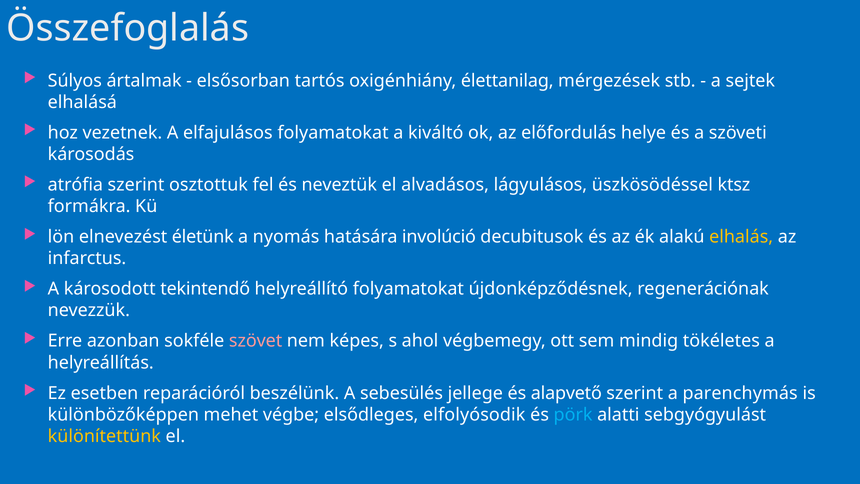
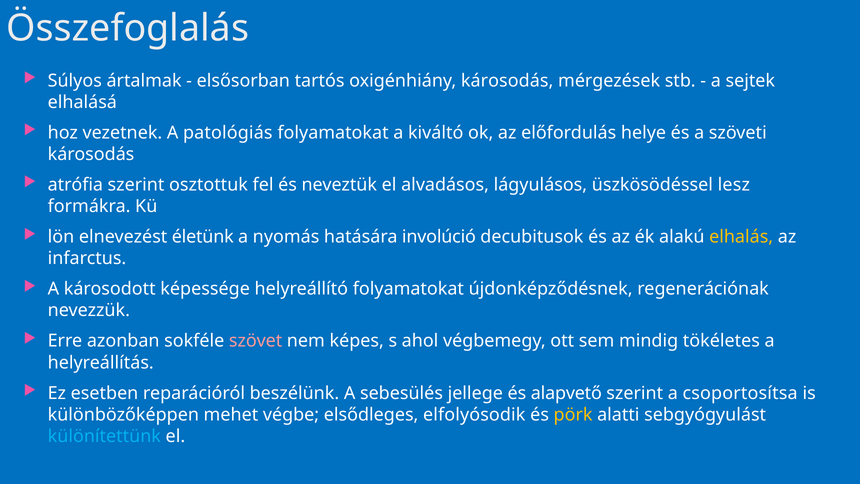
oxigénhiány élettanilag: élettanilag -> károsodás (507, 81)
elfajulásos: elfajulásos -> patológiás (228, 133)
ktsz: ktsz -> lesz (734, 185)
tekintendő: tekintendő -> képessége (205, 289)
parenchymás: parenchymás -> csoportosítsa (740, 393)
pörk colour: light blue -> yellow (573, 414)
különítettünk colour: yellow -> light blue (104, 436)
